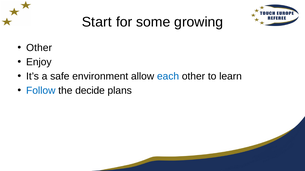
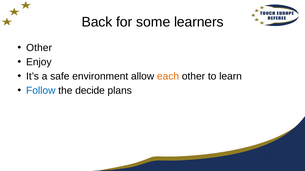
Start: Start -> Back (97, 22)
growing: growing -> learners (199, 22)
each colour: blue -> orange (168, 76)
